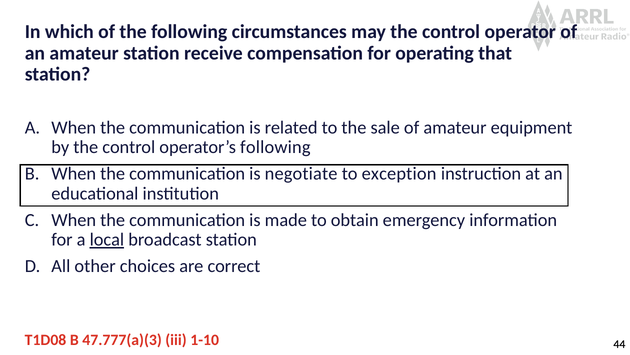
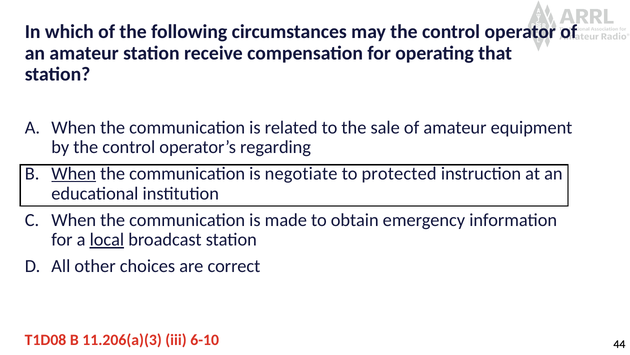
operator’s following: following -> regarding (275, 147)
When underline: none -> present (74, 173)
exception: exception -> protected (399, 173)
47.777(a)(3: 47.777(a)(3 -> 11.206(a)(3 (122, 339)
1-10: 1-10 -> 6-10 (205, 339)
